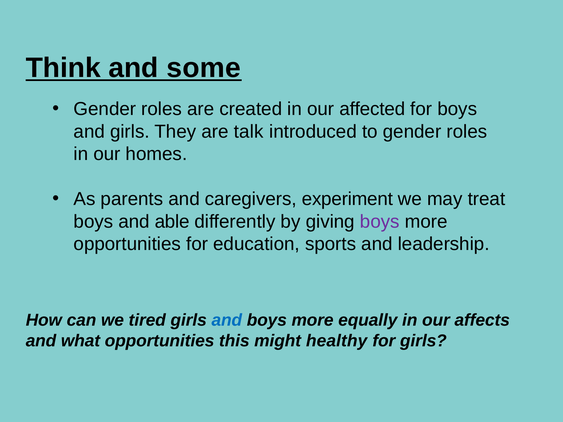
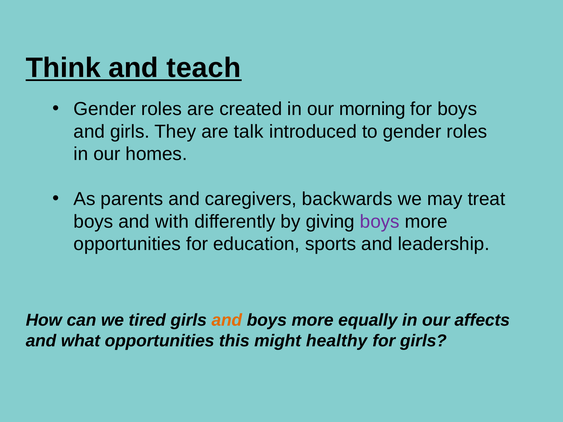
some: some -> teach (204, 68)
affected: affected -> morning (372, 109)
experiment: experiment -> backwards (347, 199)
able: able -> with (172, 222)
and colour: blue -> orange (227, 320)
